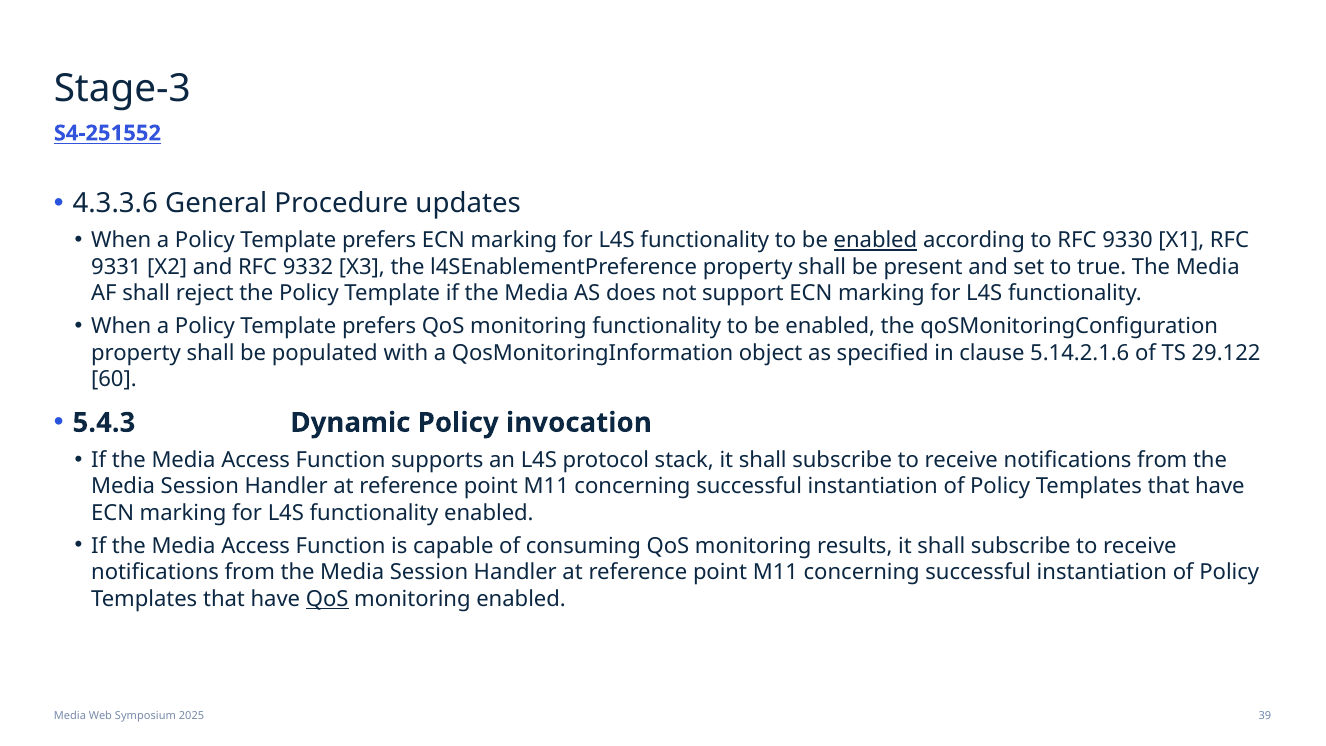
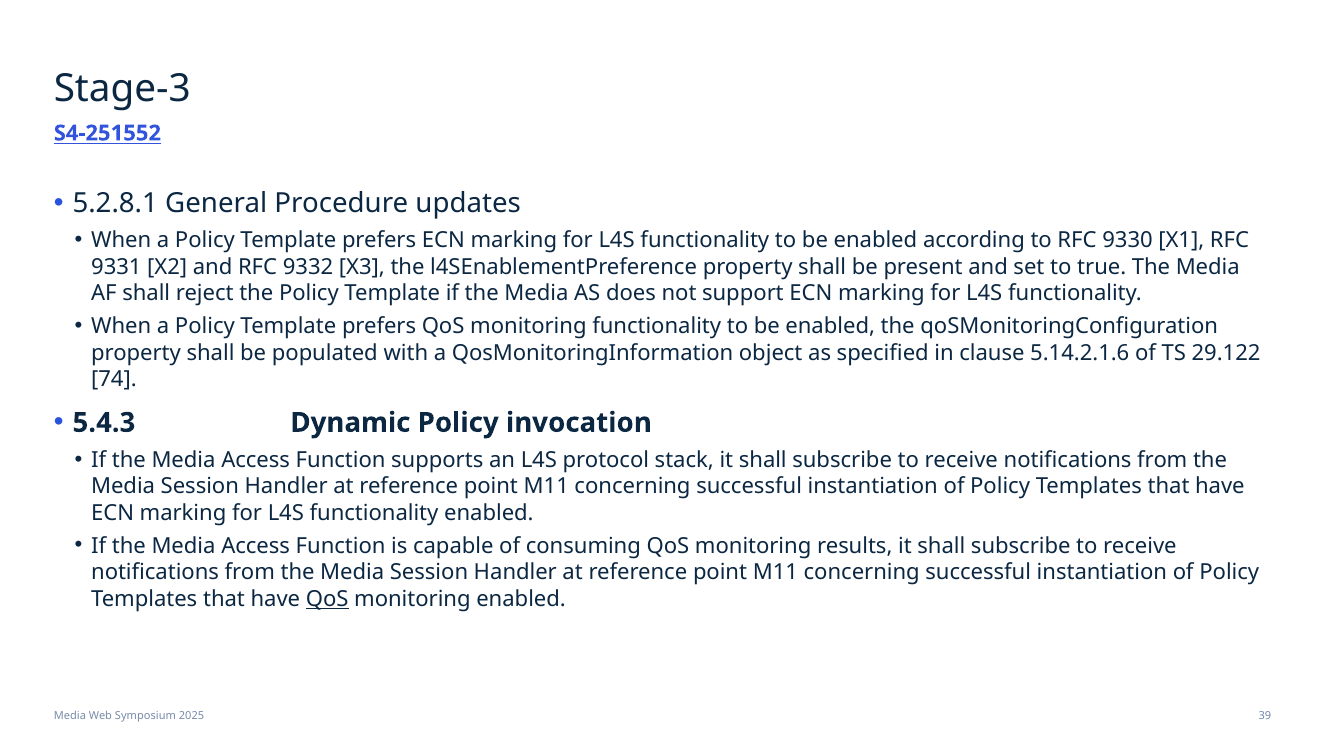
4.3.3.6: 4.3.3.6 -> 5.2.8.1 (115, 203)
enabled underline: present -> none (875, 241)
60: 60 -> 74 (114, 379)
